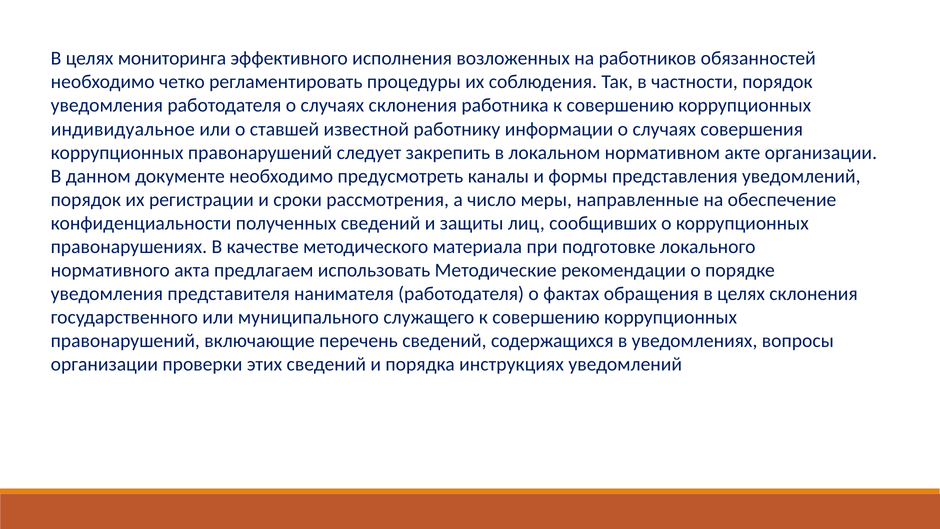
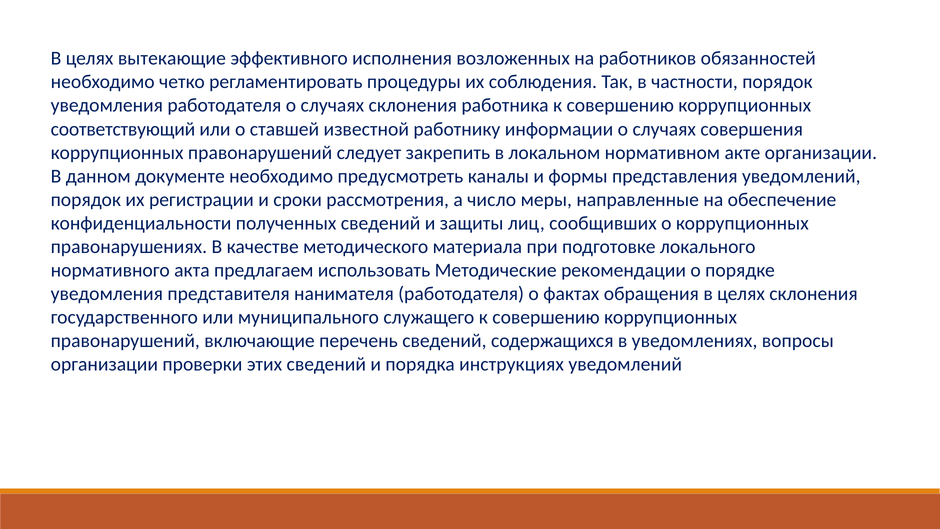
мониторинга: мониторинга -> вытекающие (172, 58)
индивидуальное: индивидуальное -> соответствующий (123, 129)
